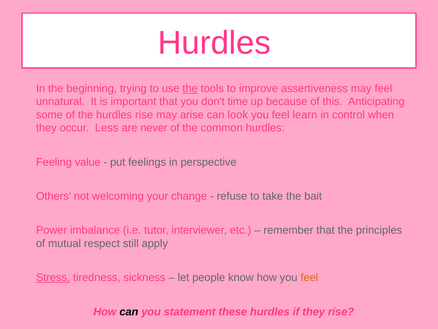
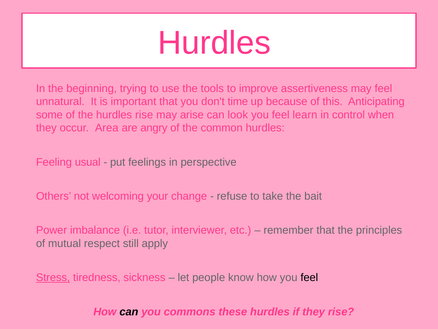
the underline: present -> none (190, 88)
Less: Less -> Area (107, 128)
never: never -> angry (154, 128)
value: value -> usual (88, 162)
feel colour: orange -> black (309, 277)
statement: statement -> commons (190, 311)
